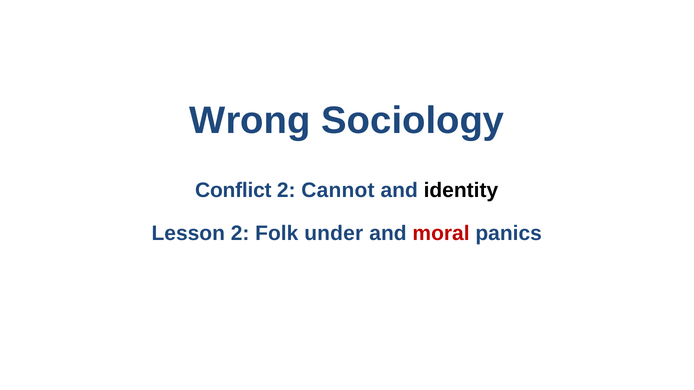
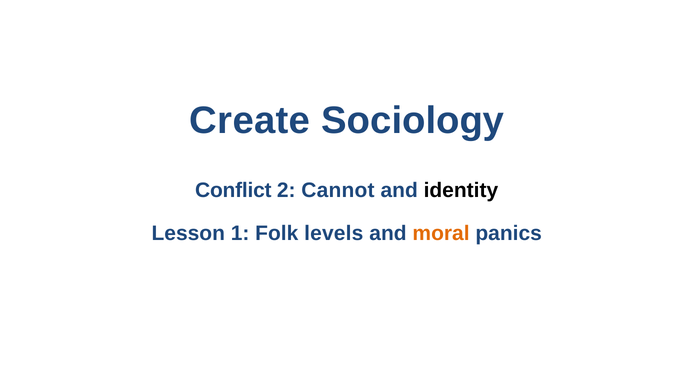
Wrong: Wrong -> Create (250, 121)
Lesson 2: 2 -> 1 (240, 234)
under: under -> levels (334, 234)
moral colour: red -> orange (441, 234)
